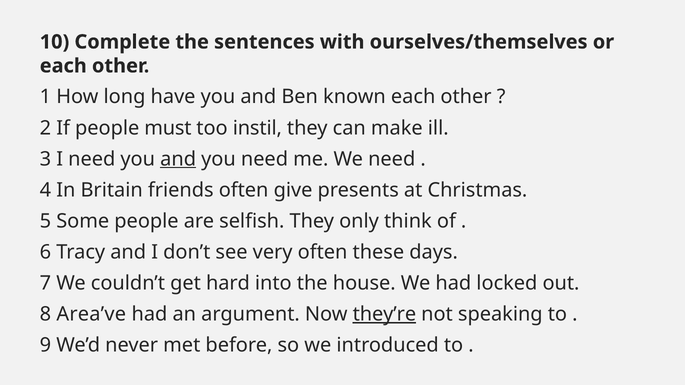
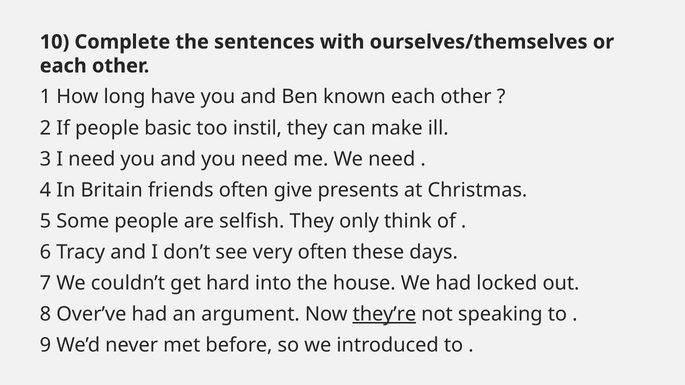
must: must -> basic (168, 128)
and underline: present -> none (178, 159)
Area’ve: Area’ve -> Over’ve (91, 314)
